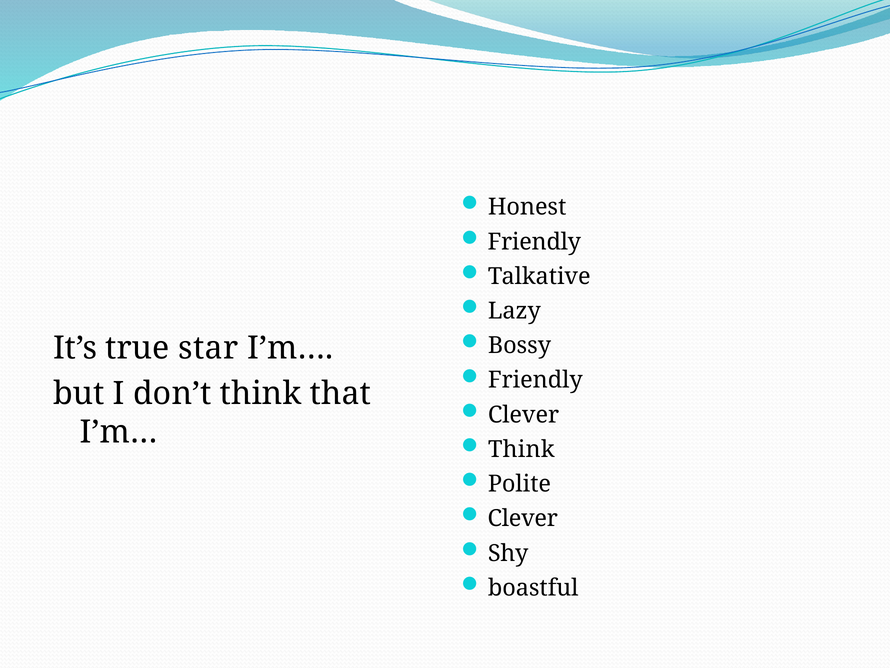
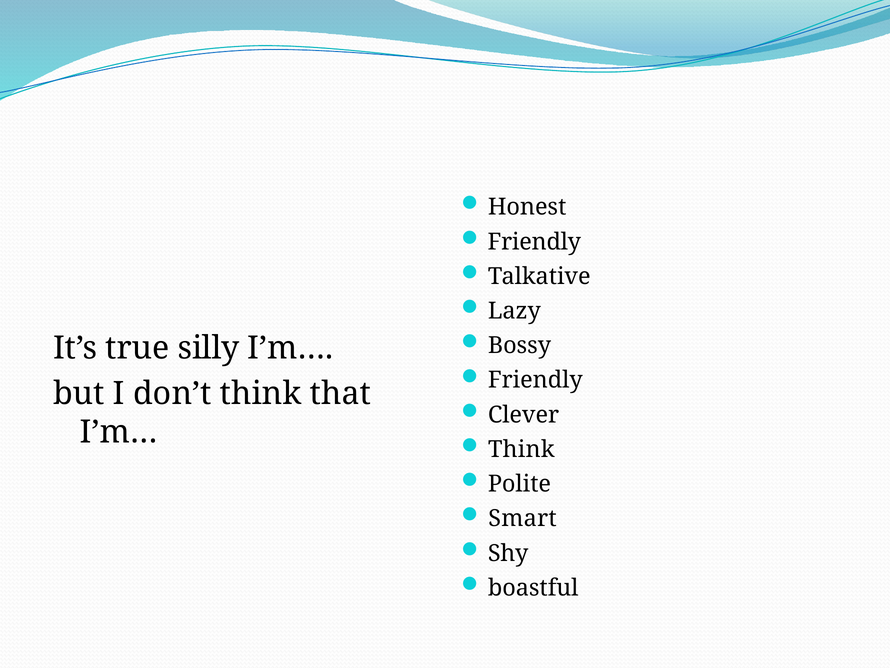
star: star -> silly (209, 348)
Clever: Clever -> Smart (522, 518)
